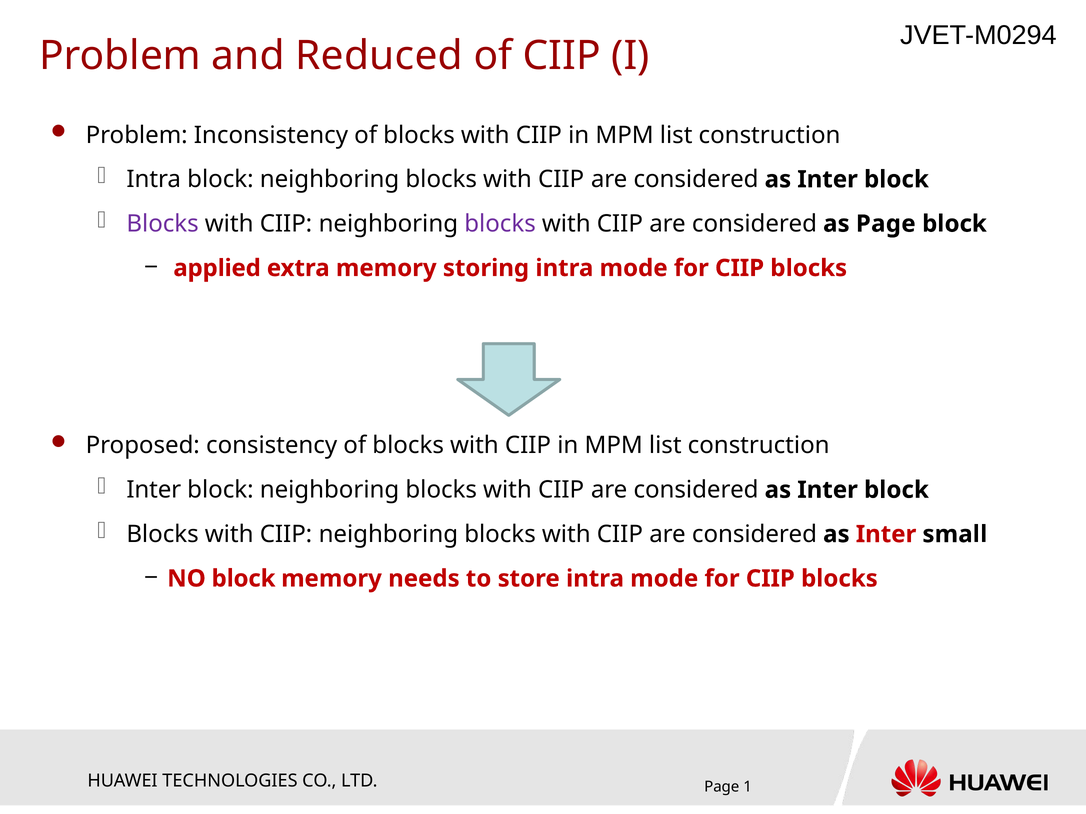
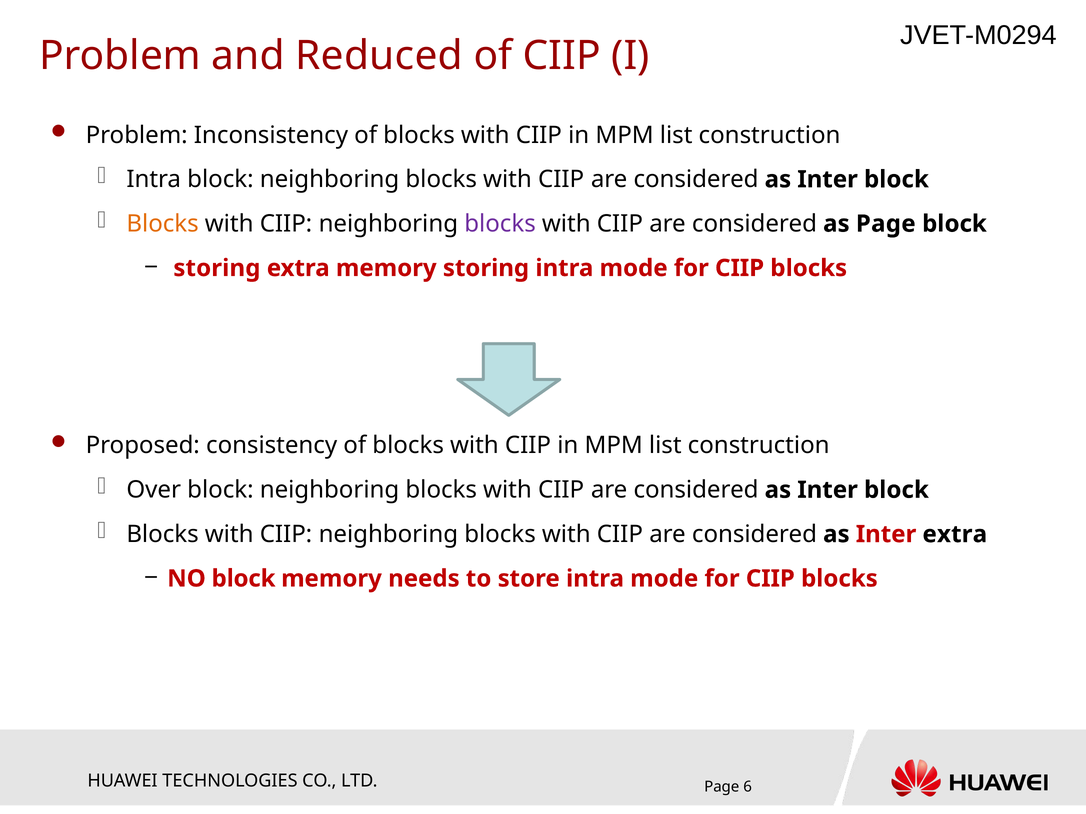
Blocks colour: purple -> orange (163, 224)
applied: applied -> storing (217, 268)
Inter: Inter -> Over (154, 490)
Inter small: small -> extra (955, 535)
1: 1 -> 6 (748, 787)
